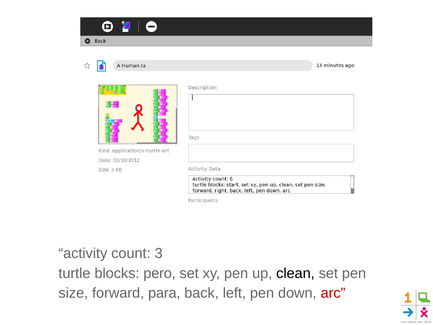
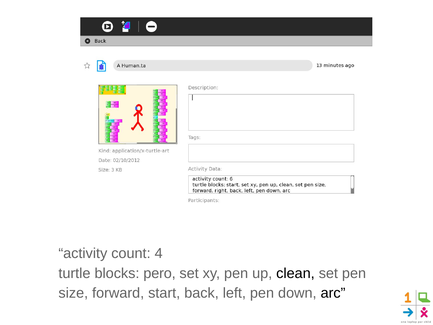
3: 3 -> 4 (159, 253)
para: para -> start (164, 293)
arc colour: red -> black (333, 293)
